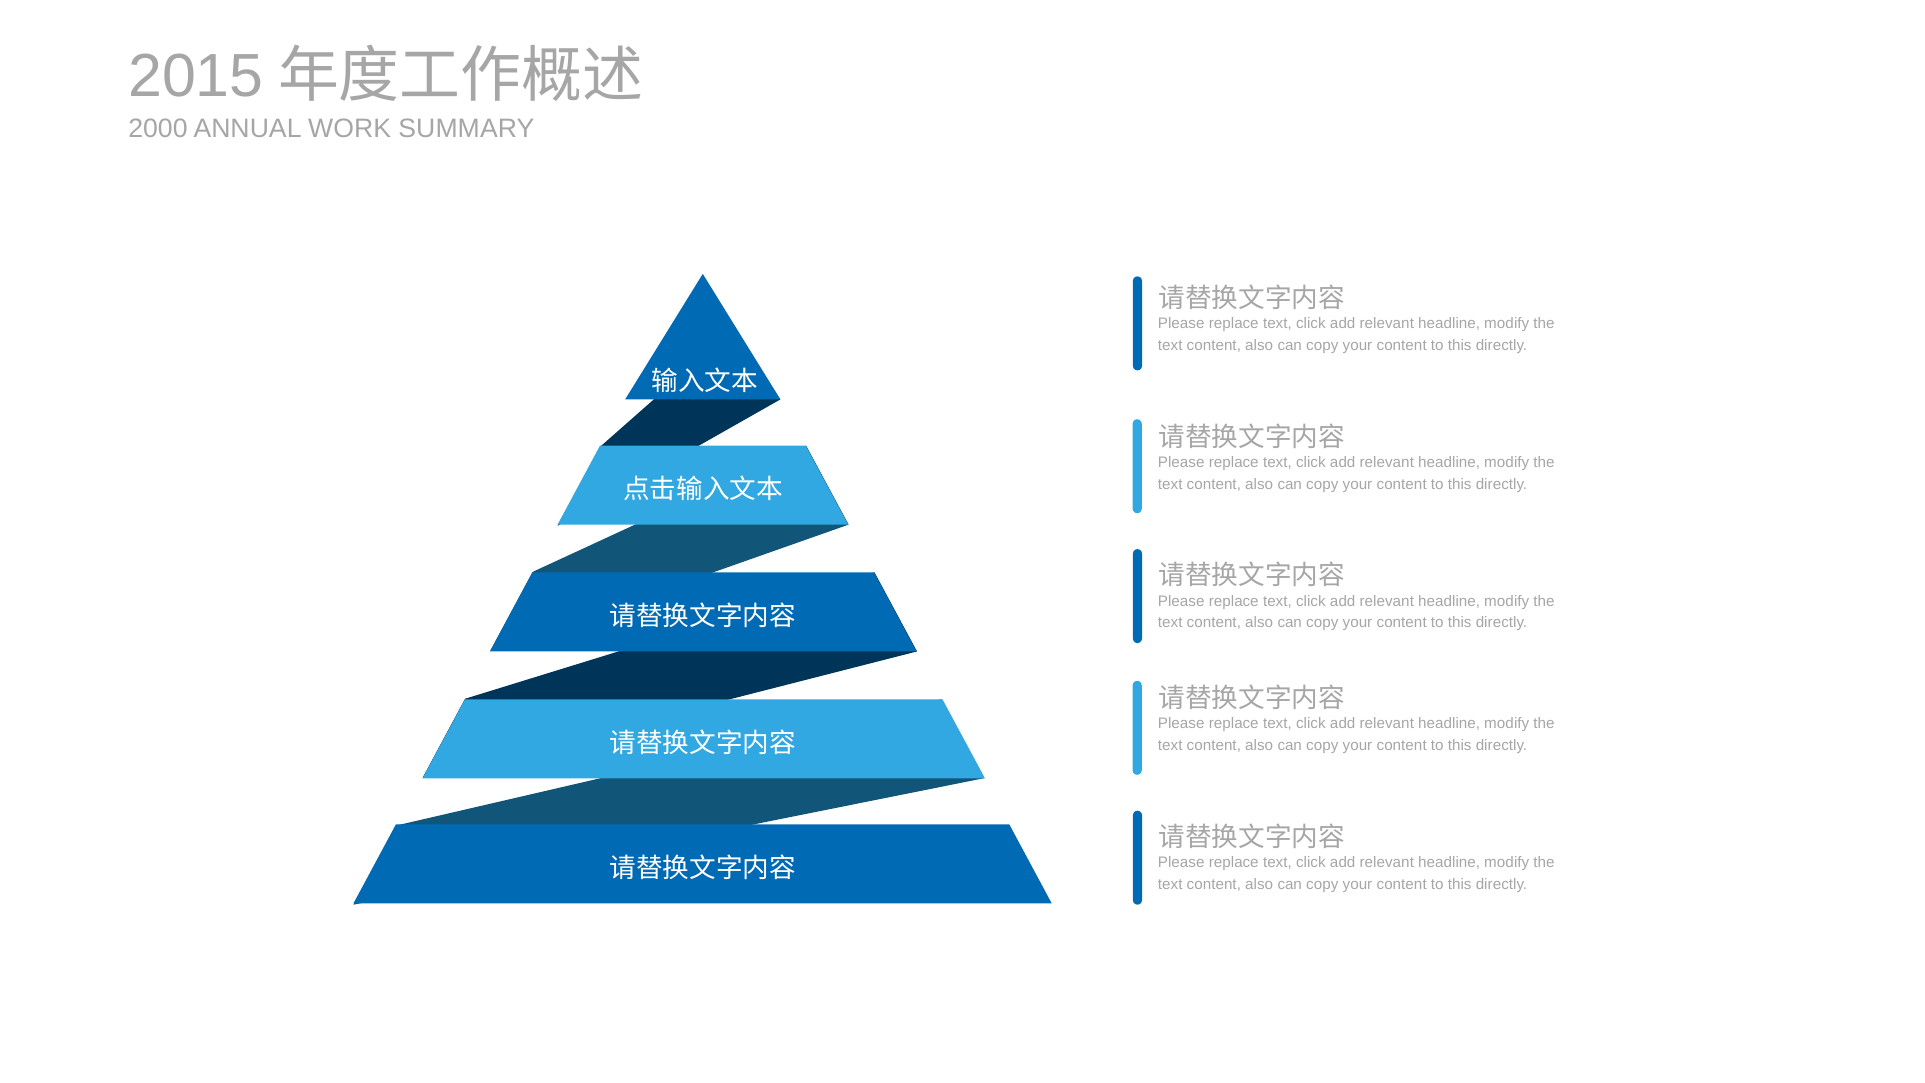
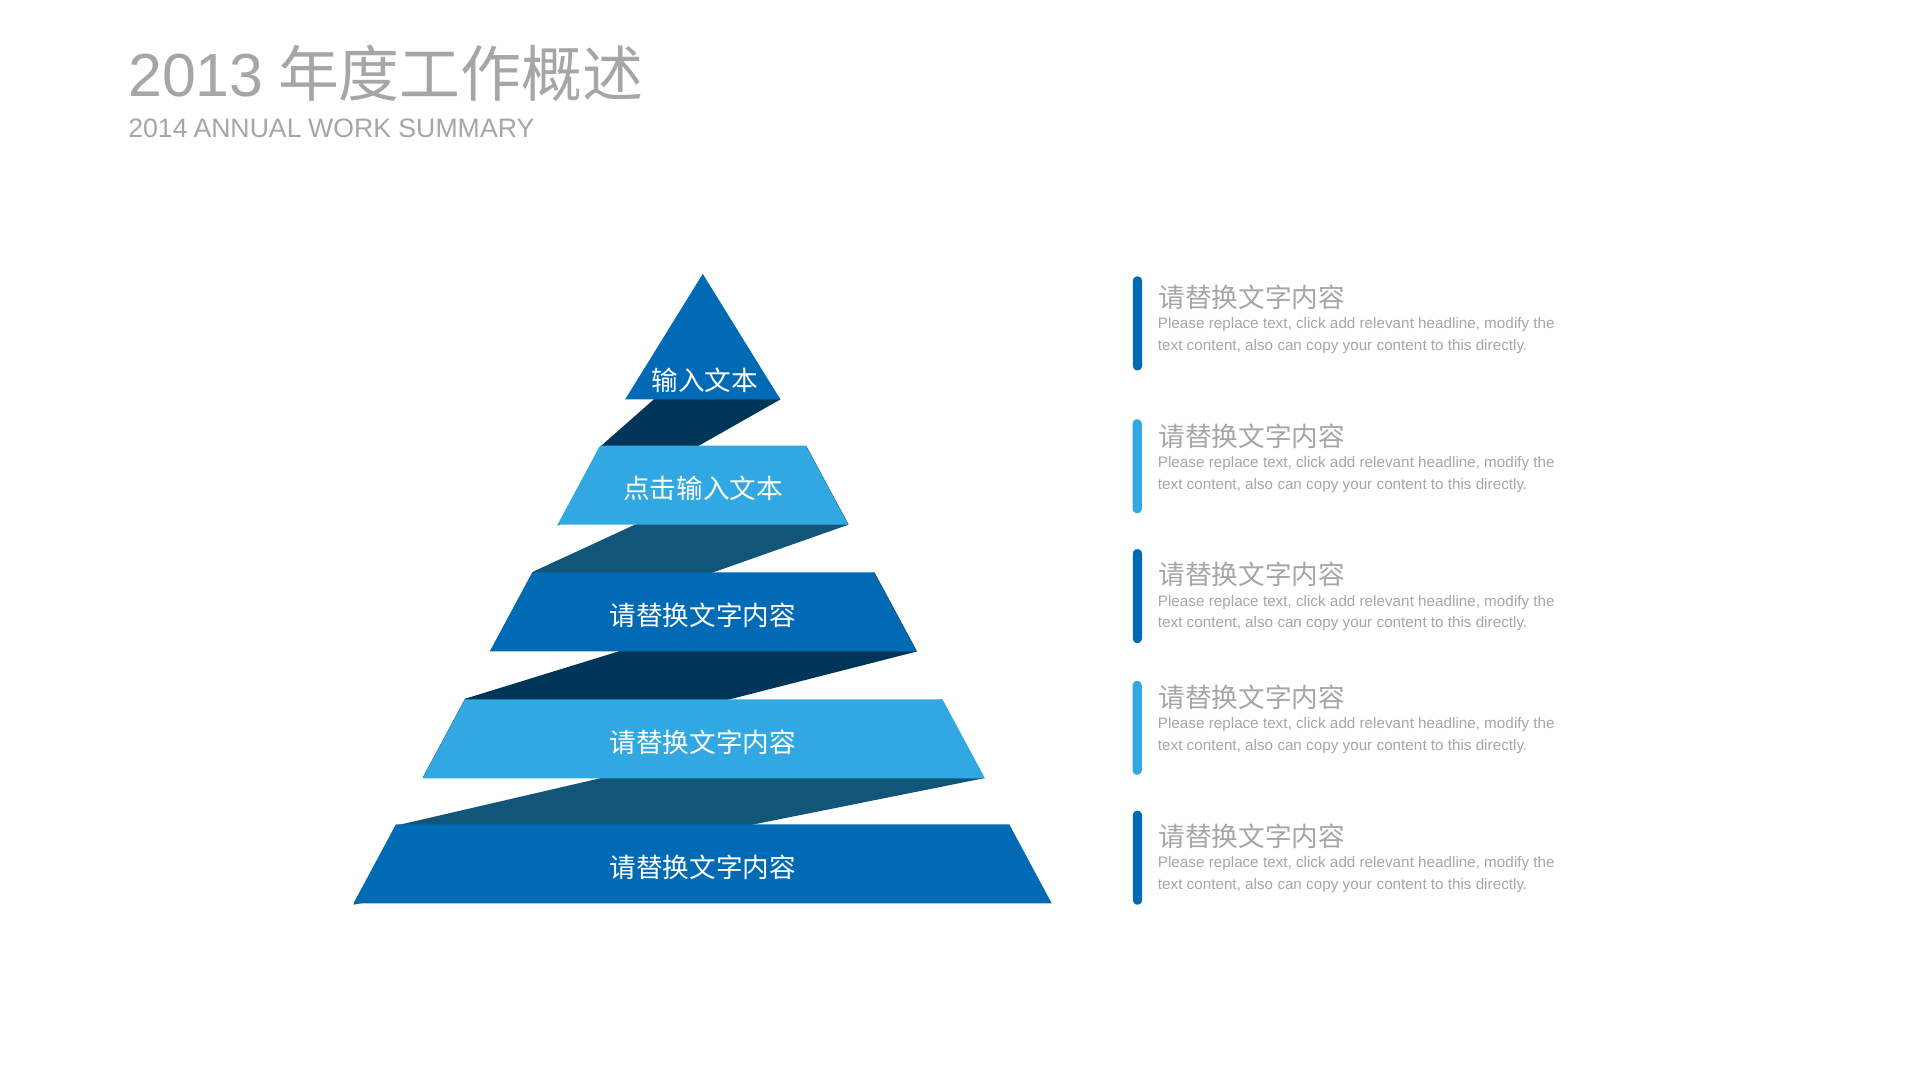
2015: 2015 -> 2013 (196, 76)
2000: 2000 -> 2014 (158, 129)
